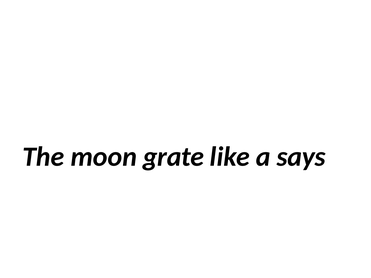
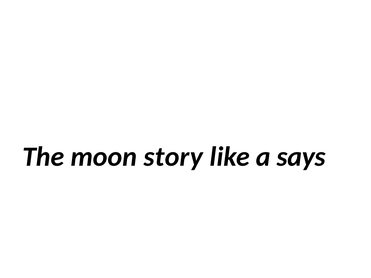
grate: grate -> story (173, 157)
